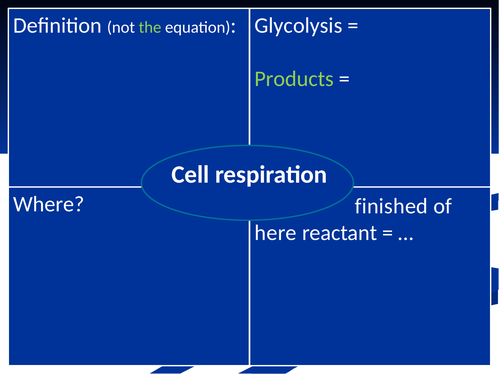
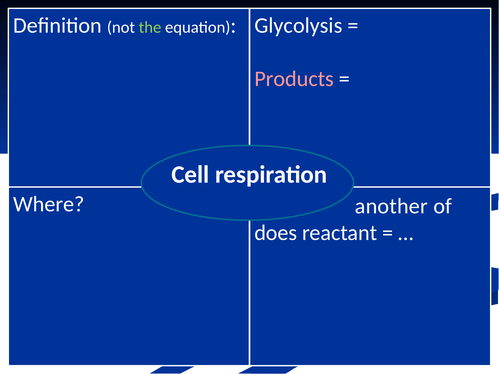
Products colour: light green -> pink (294, 79)
finished: finished -> another (391, 206)
here: here -> does (276, 233)
